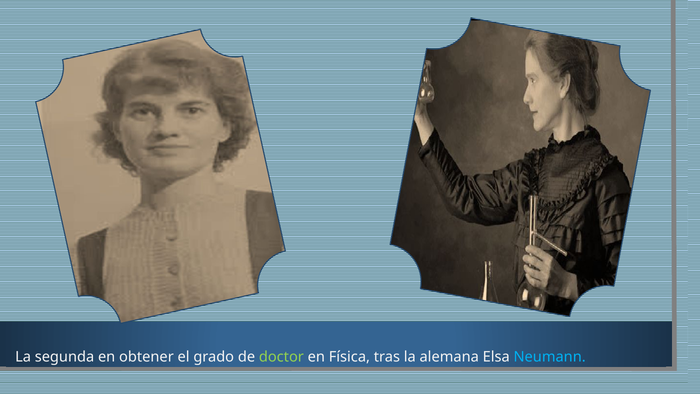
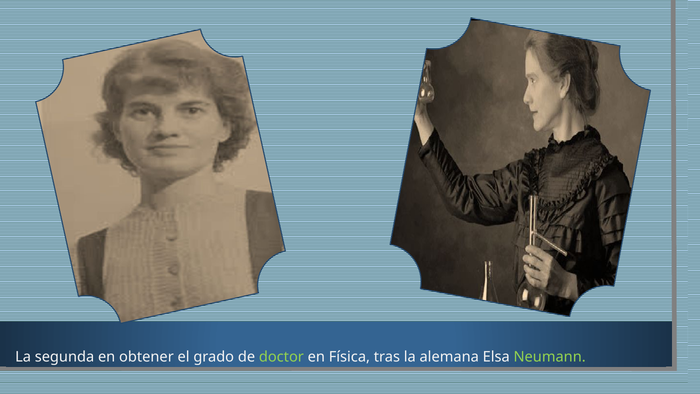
Neumann colour: light blue -> light green (550, 357)
